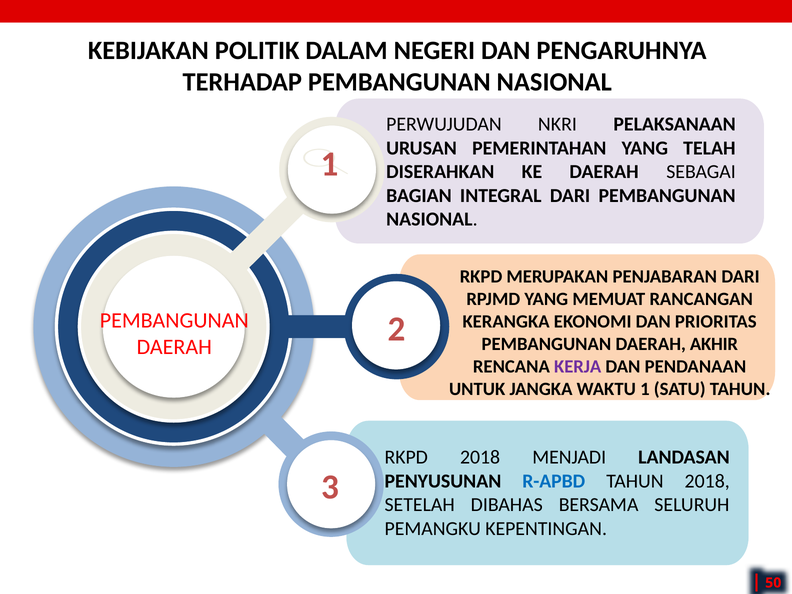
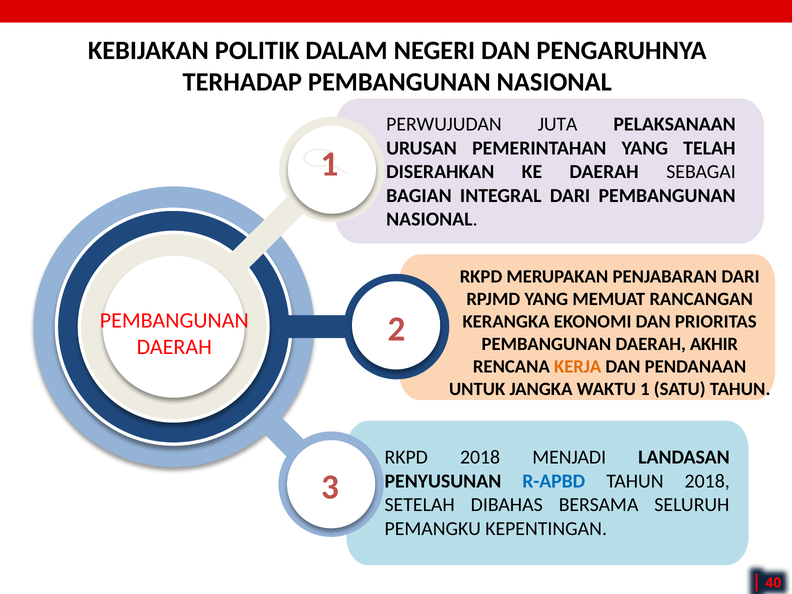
NKRI: NKRI -> JUTA (558, 124)
KERJA colour: purple -> orange (578, 366)
50: 50 -> 40 (773, 583)
